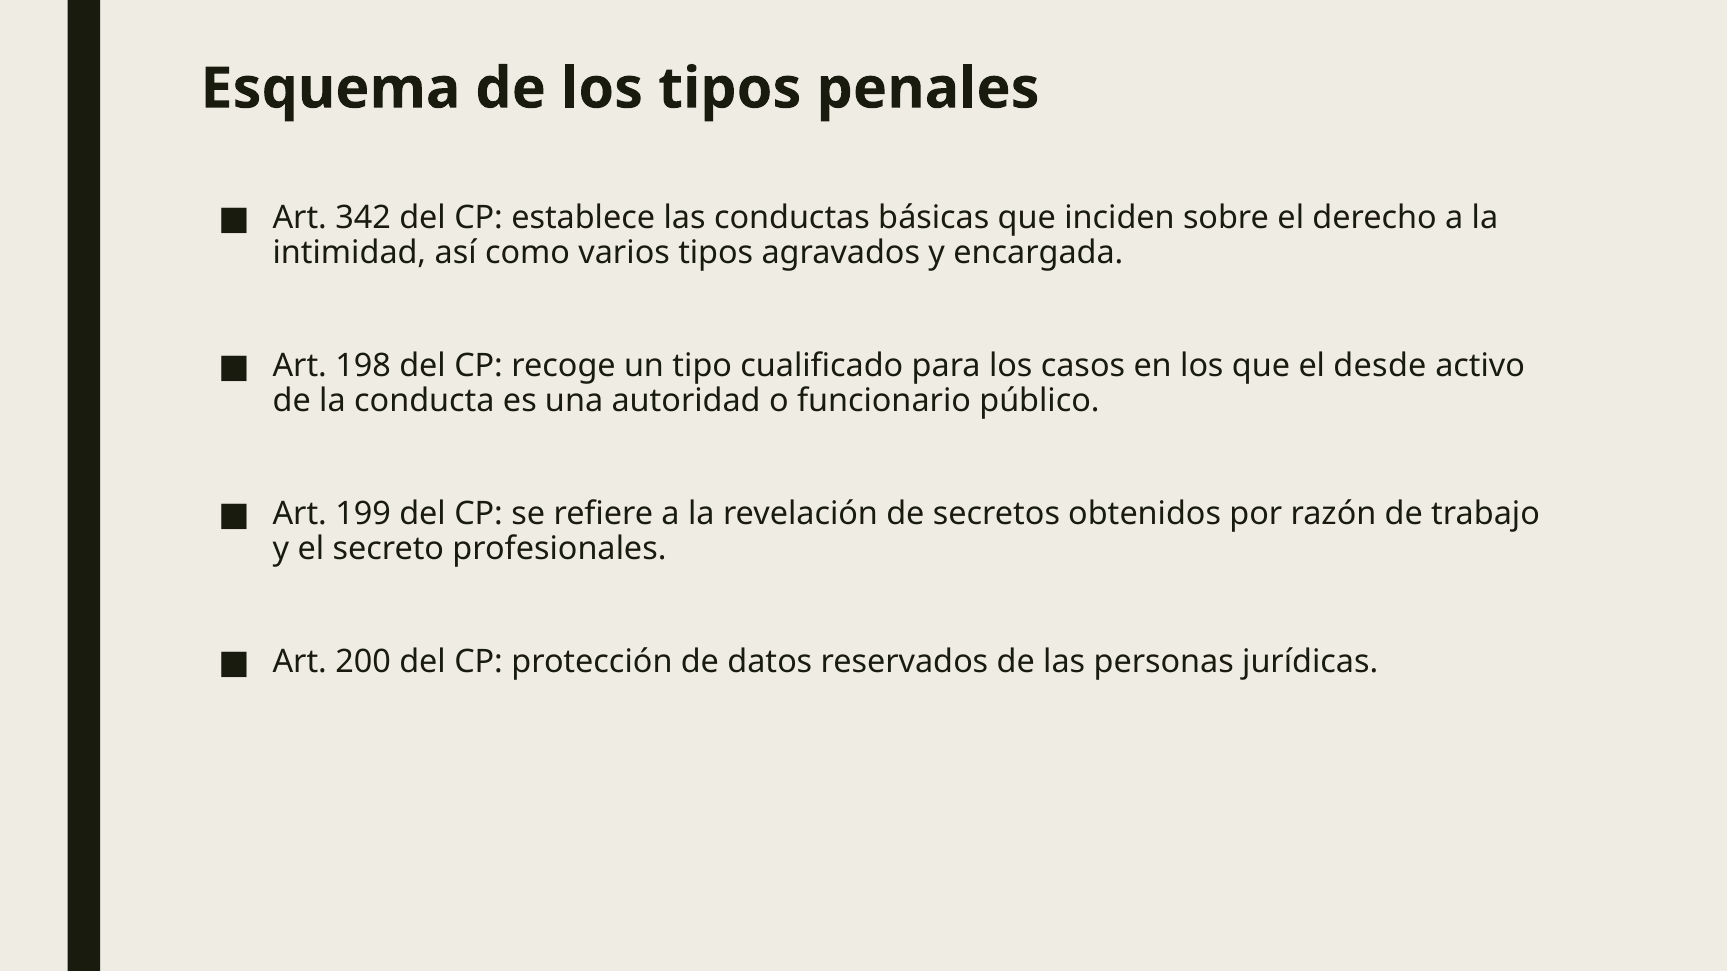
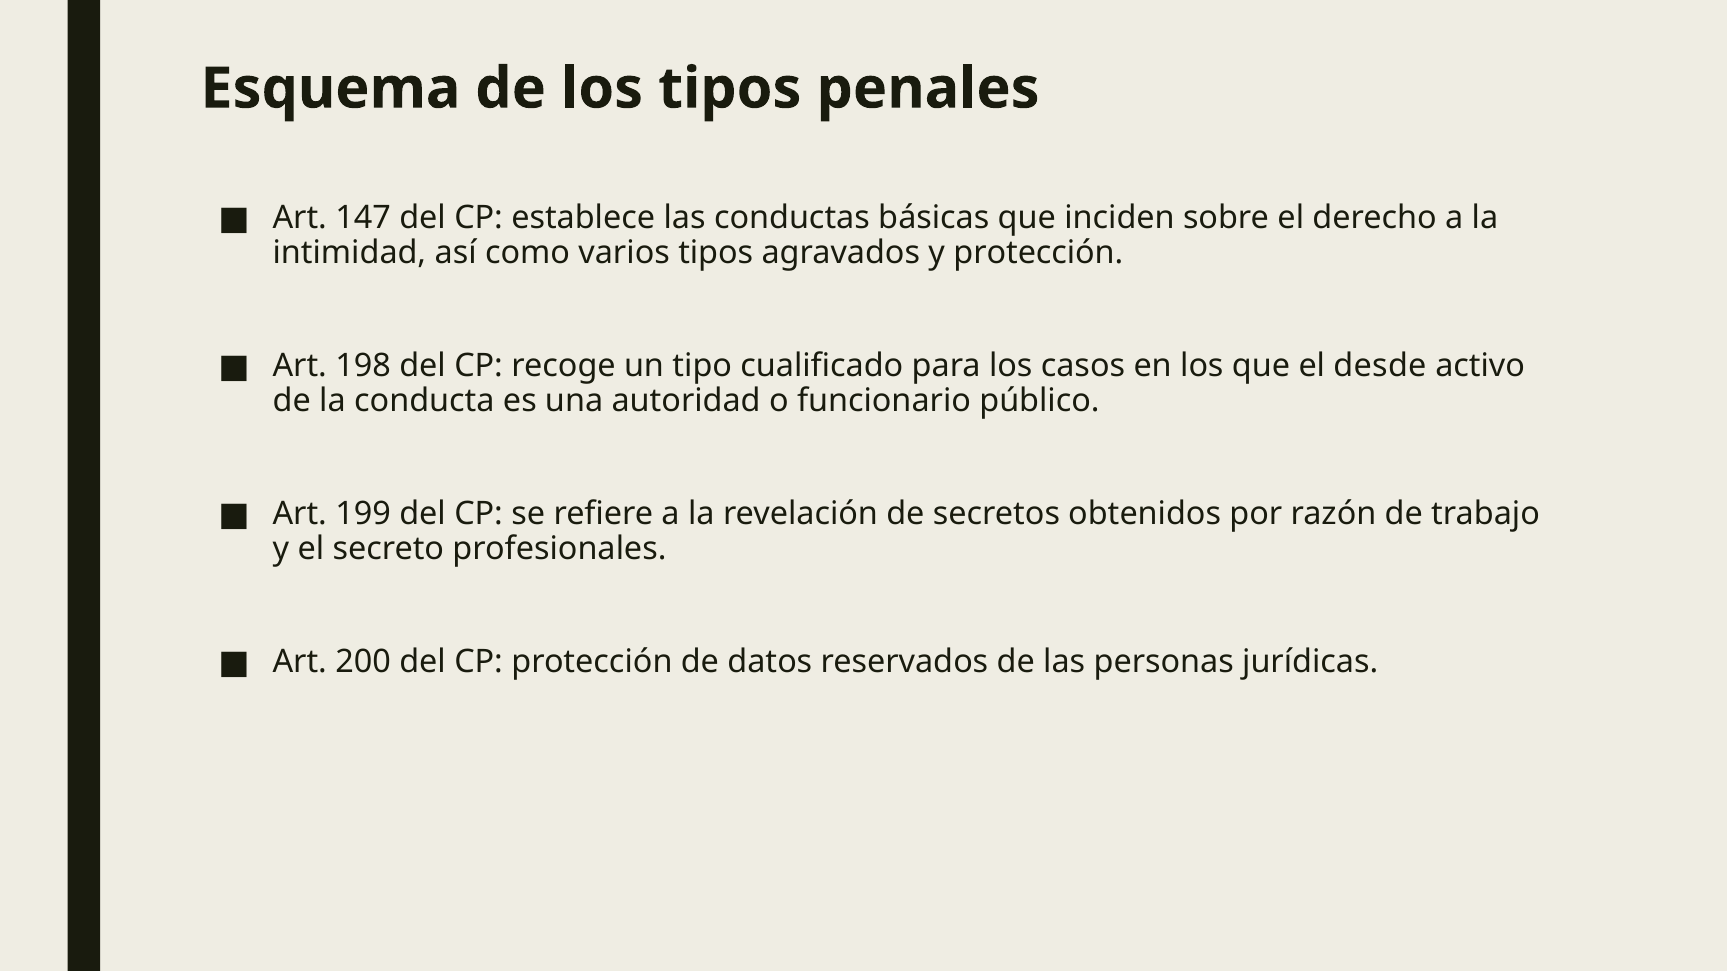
342: 342 -> 147 (363, 218)
y encargada: encargada -> protección (1038, 253)
